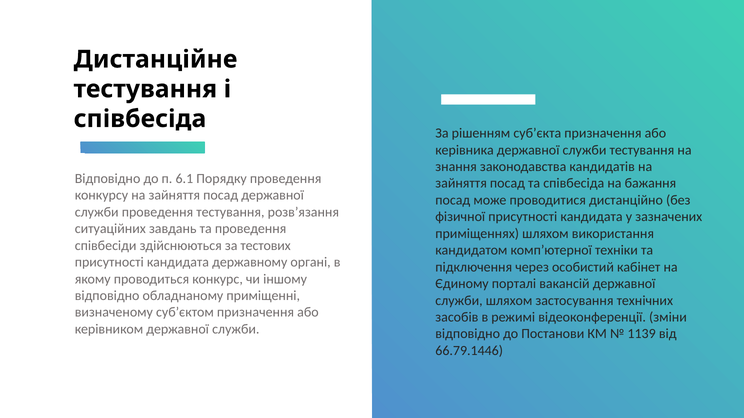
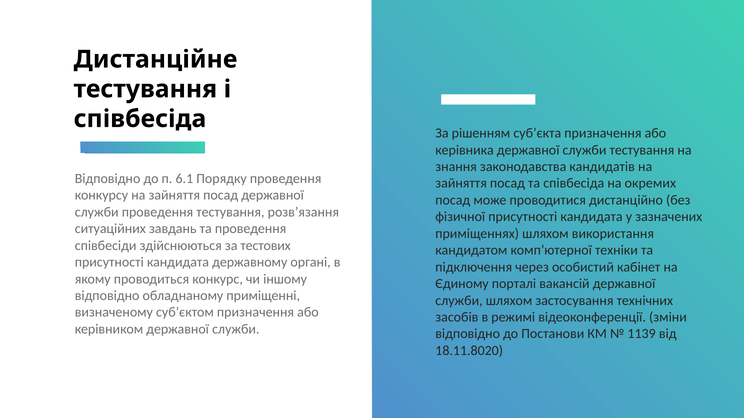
бажання: бажання -> окремих (650, 184)
66.79.1446: 66.79.1446 -> 18.11.8020 (469, 351)
